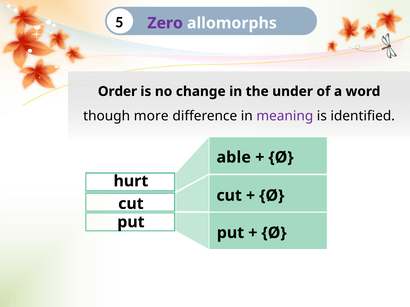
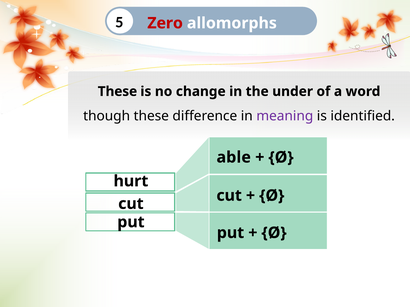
Zero colour: purple -> red (165, 23)
Order: Order -> These (117, 92)
though more: more -> these (151, 116)
